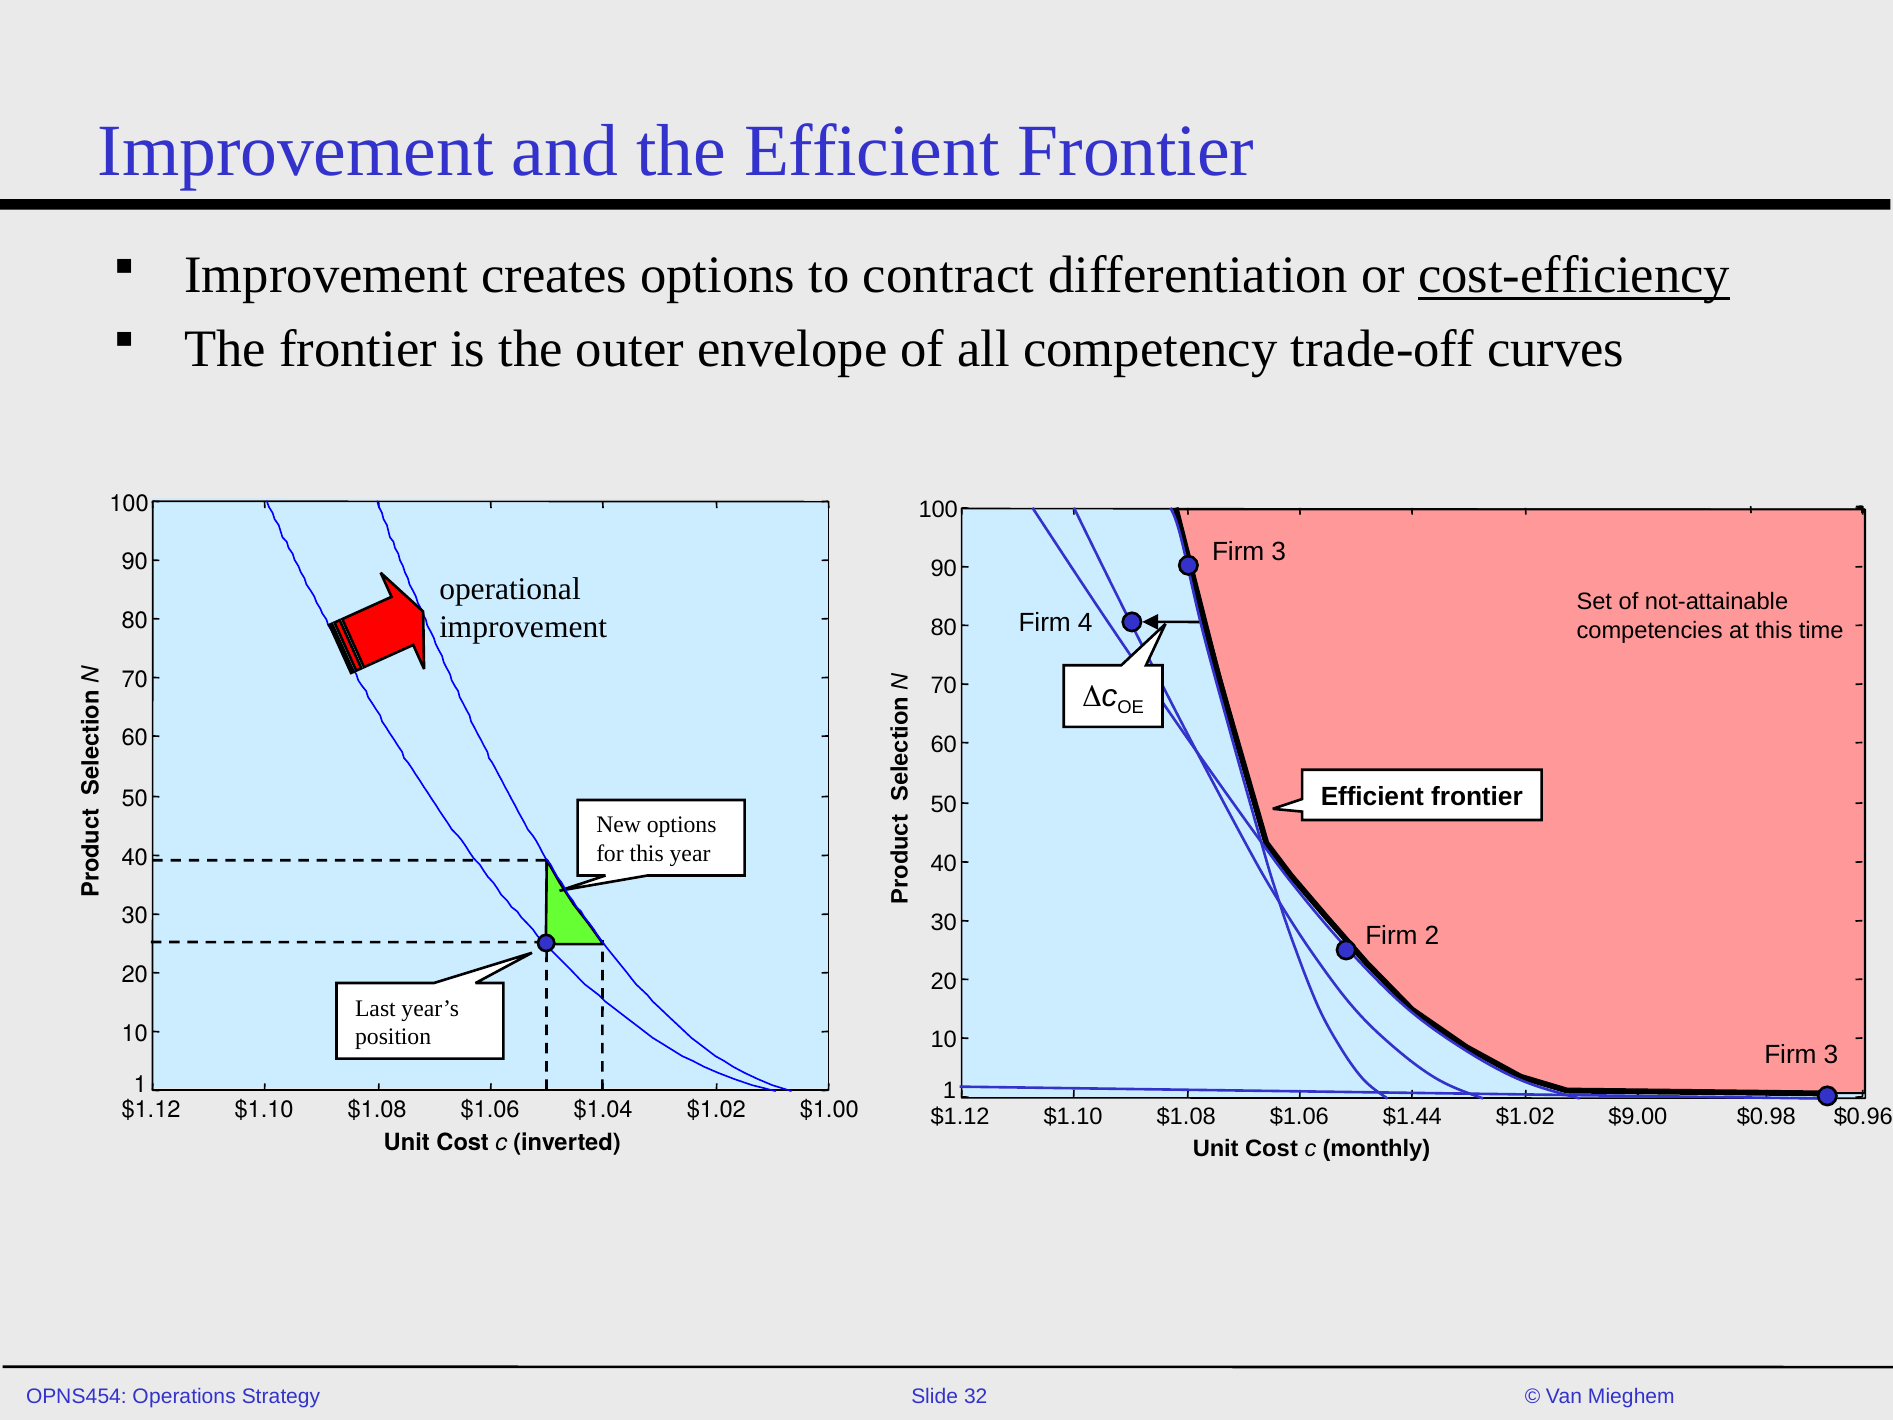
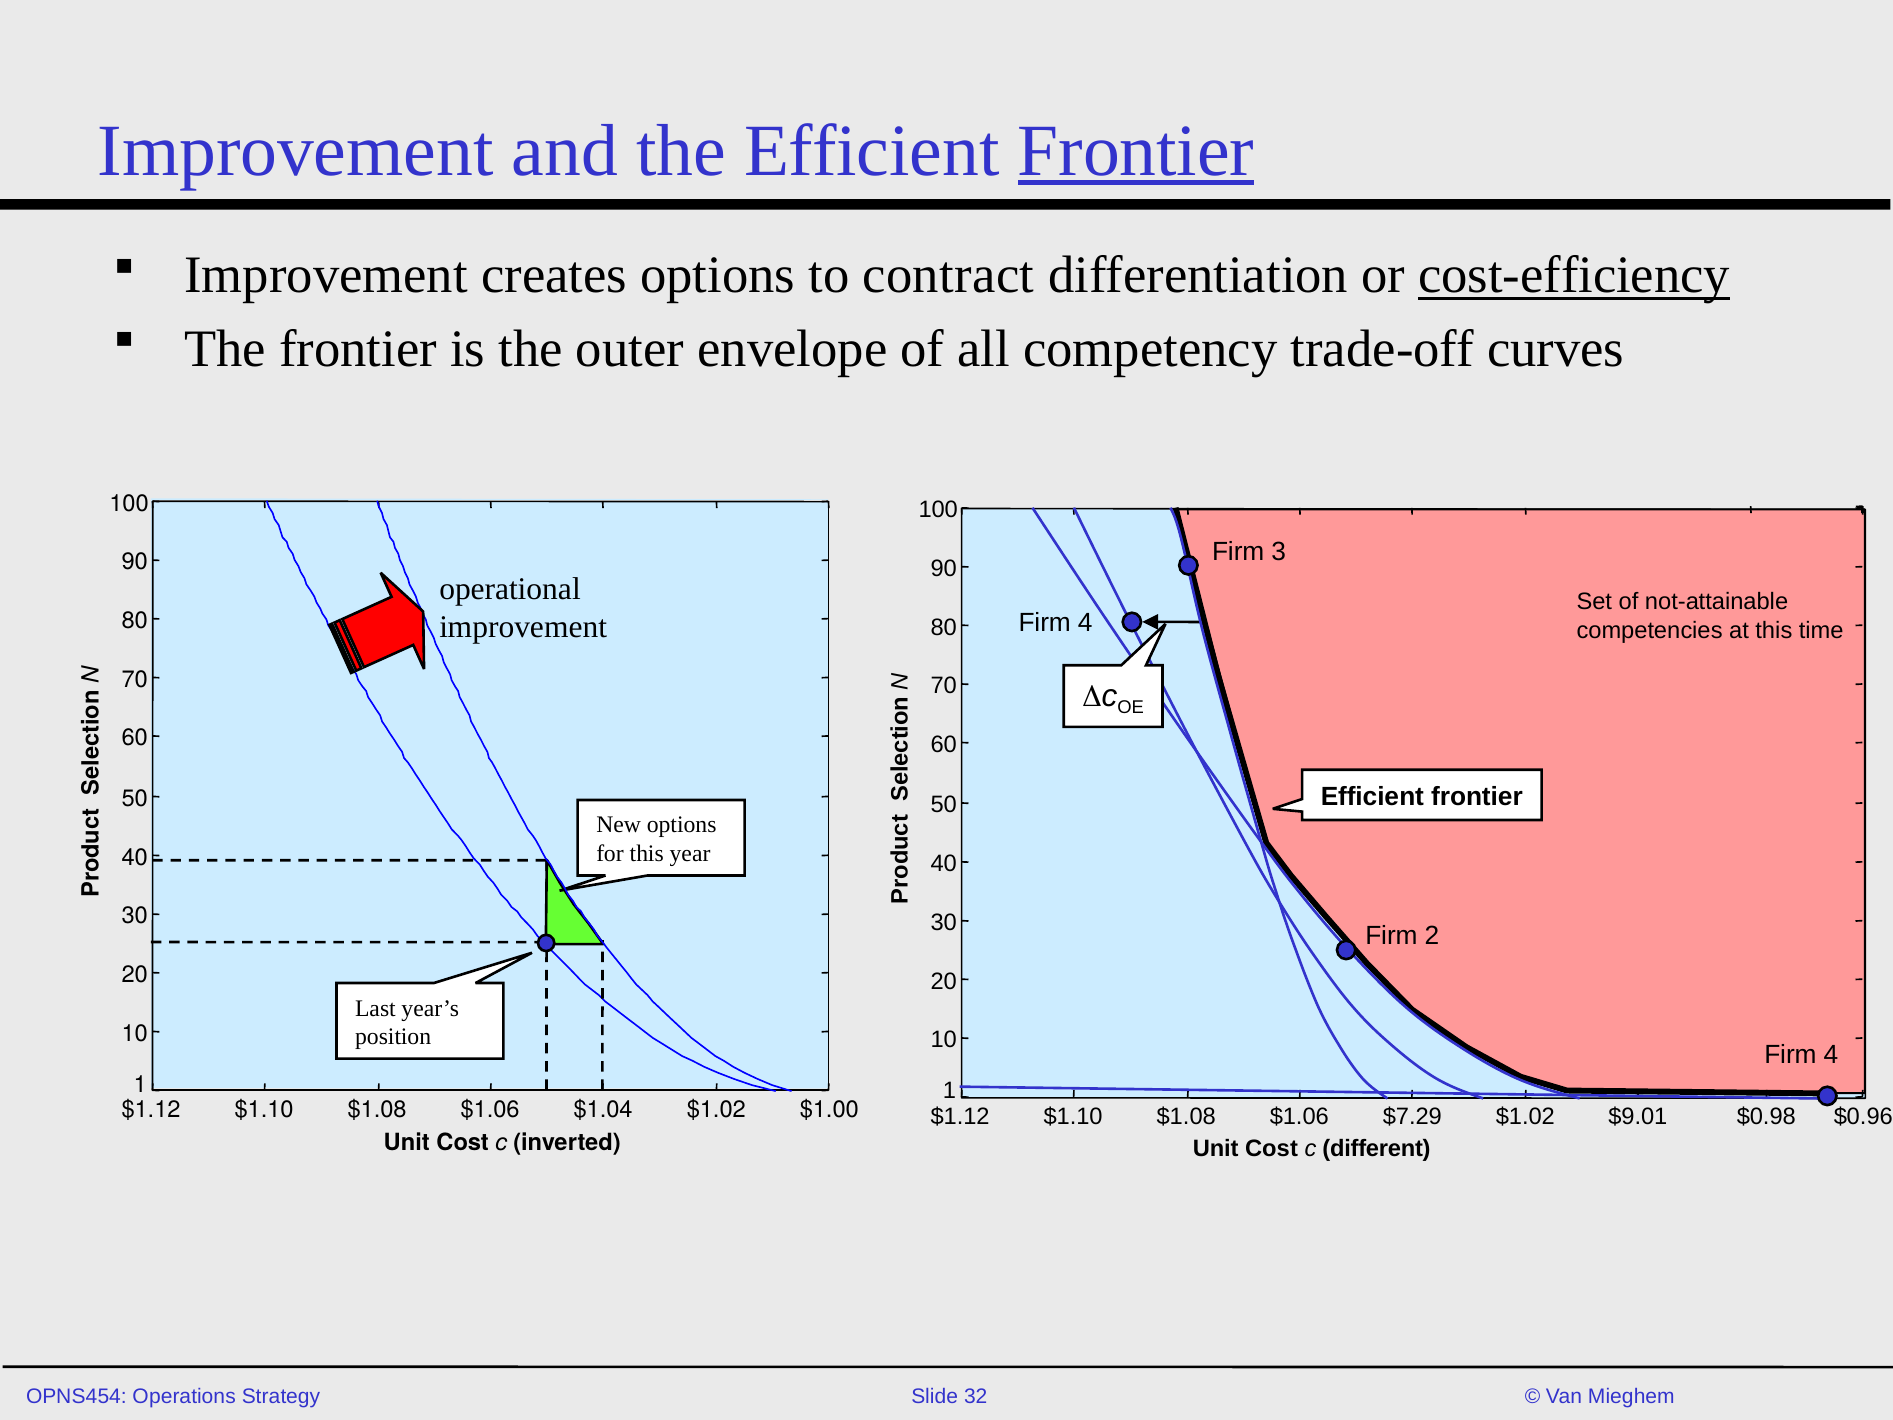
Frontier underline: none -> present (1136, 151)
3: 3 -> 4 (1831, 1055)
$1.44: $1.44 -> $7.29 (1412, 1116)
$9.00: $9.00 -> $9.01 (1638, 1116)
monthly: monthly -> different (1377, 1149)
